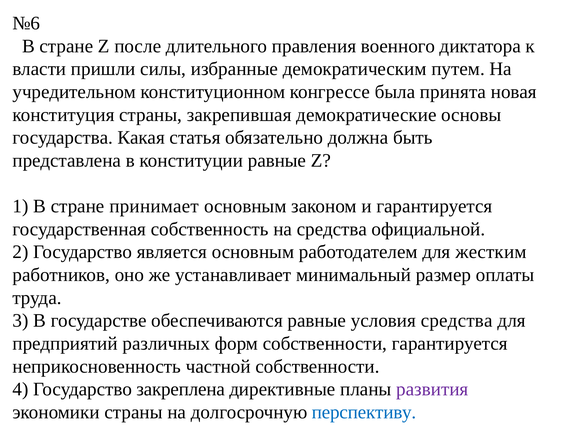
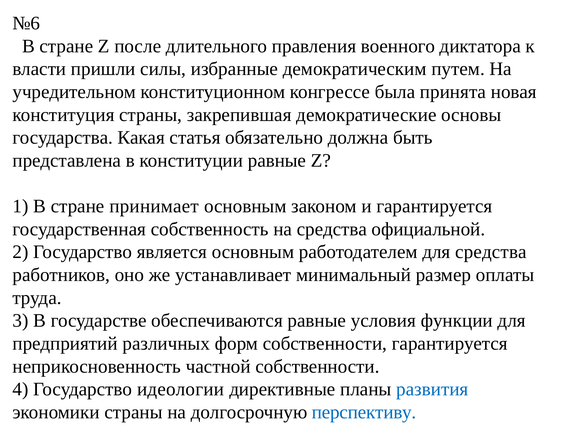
для жестким: жестким -> средства (491, 252)
условия средства: средства -> функции (457, 321)
закреплена: закреплена -> идеологии (181, 390)
развития colour: purple -> blue (432, 390)
